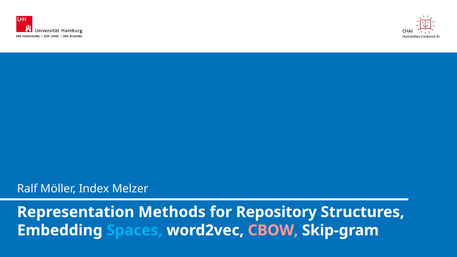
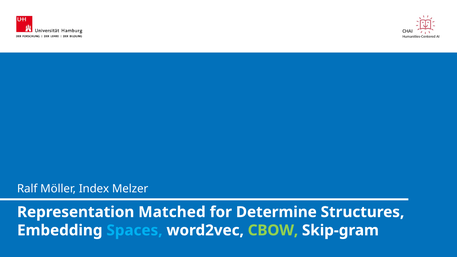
Methods: Methods -> Matched (172, 212)
Repository: Repository -> Determine (276, 212)
CBOW colour: pink -> light green (273, 230)
